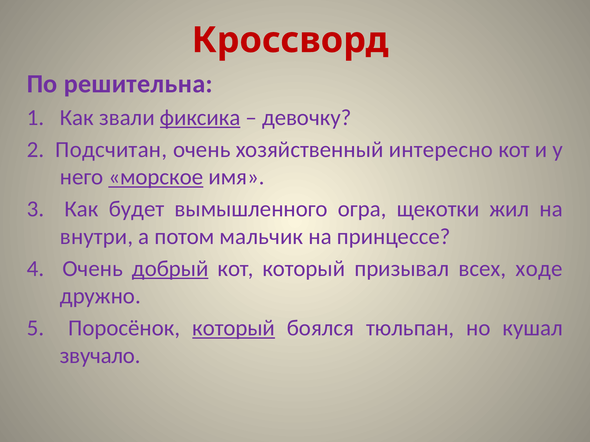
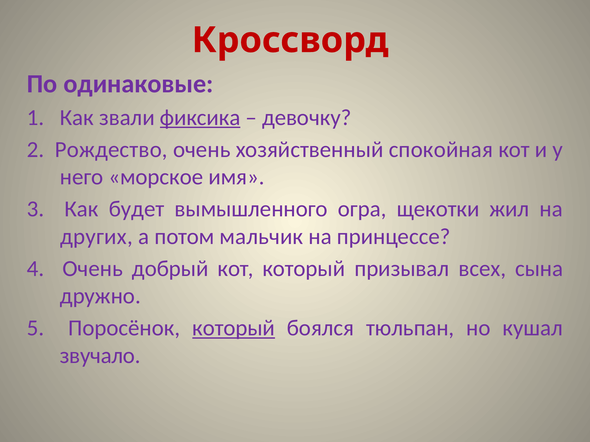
решительна: решительна -> одинаковые (138, 84)
Подсчитан: Подсчитан -> Рождество (111, 150)
интересно: интересно -> спокойная (441, 150)
морское underline: present -> none (156, 177)
внутри: внутри -> других (96, 237)
добрый underline: present -> none (170, 269)
ходе: ходе -> сына (539, 269)
